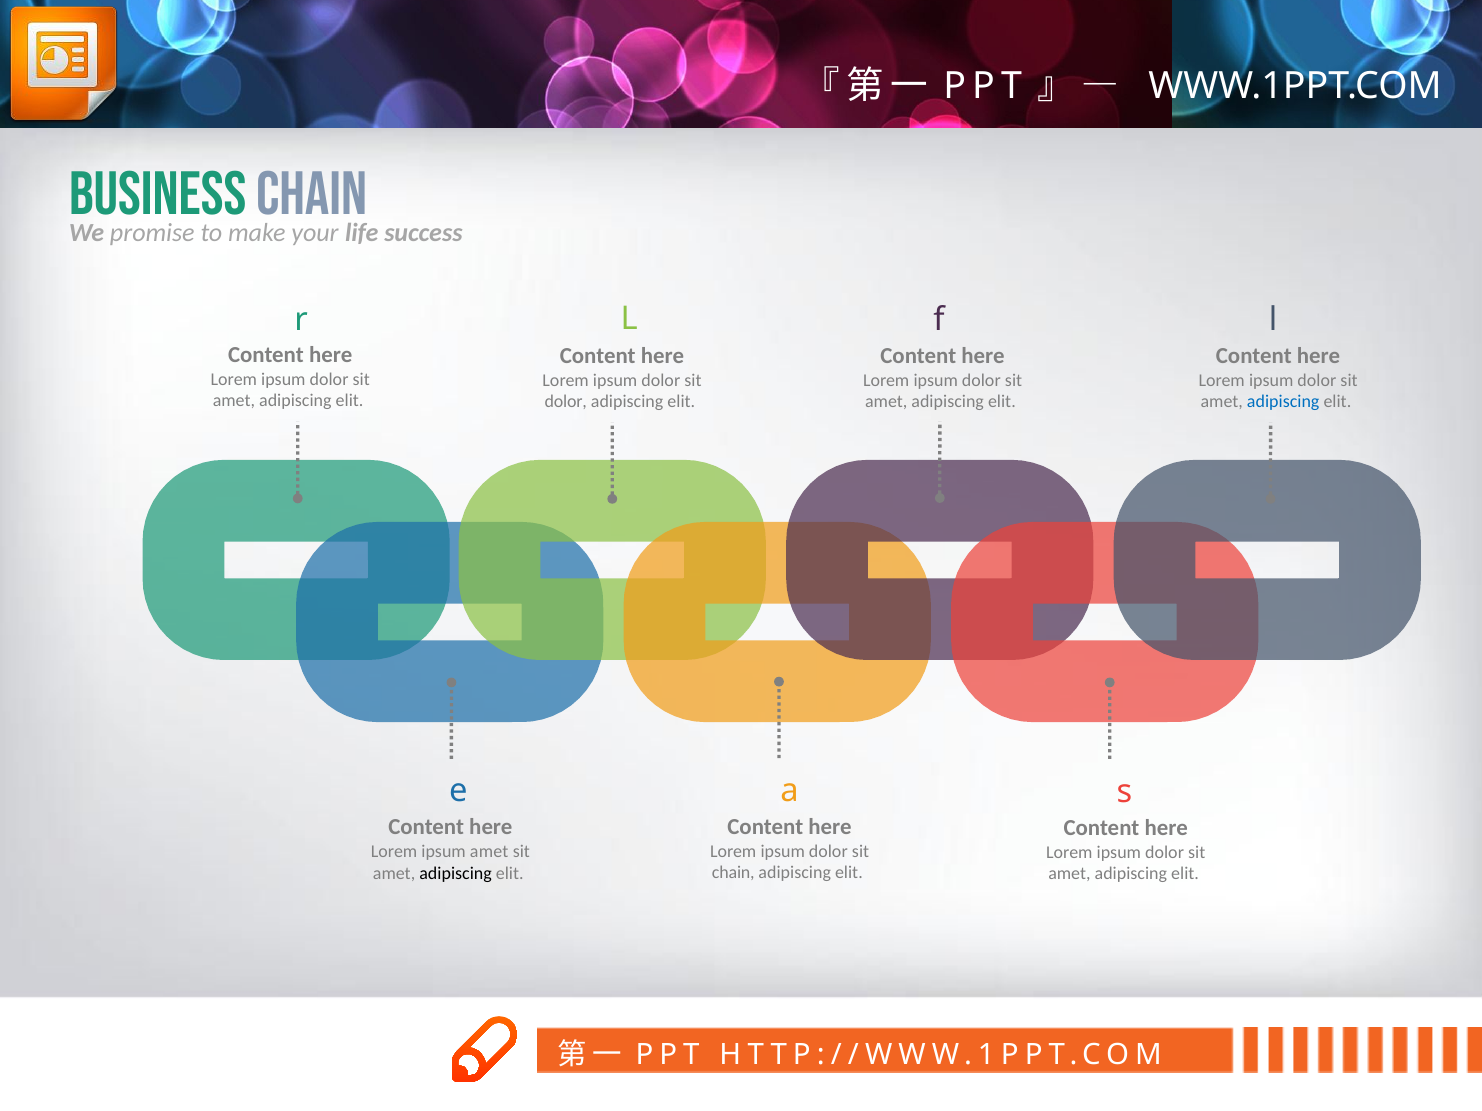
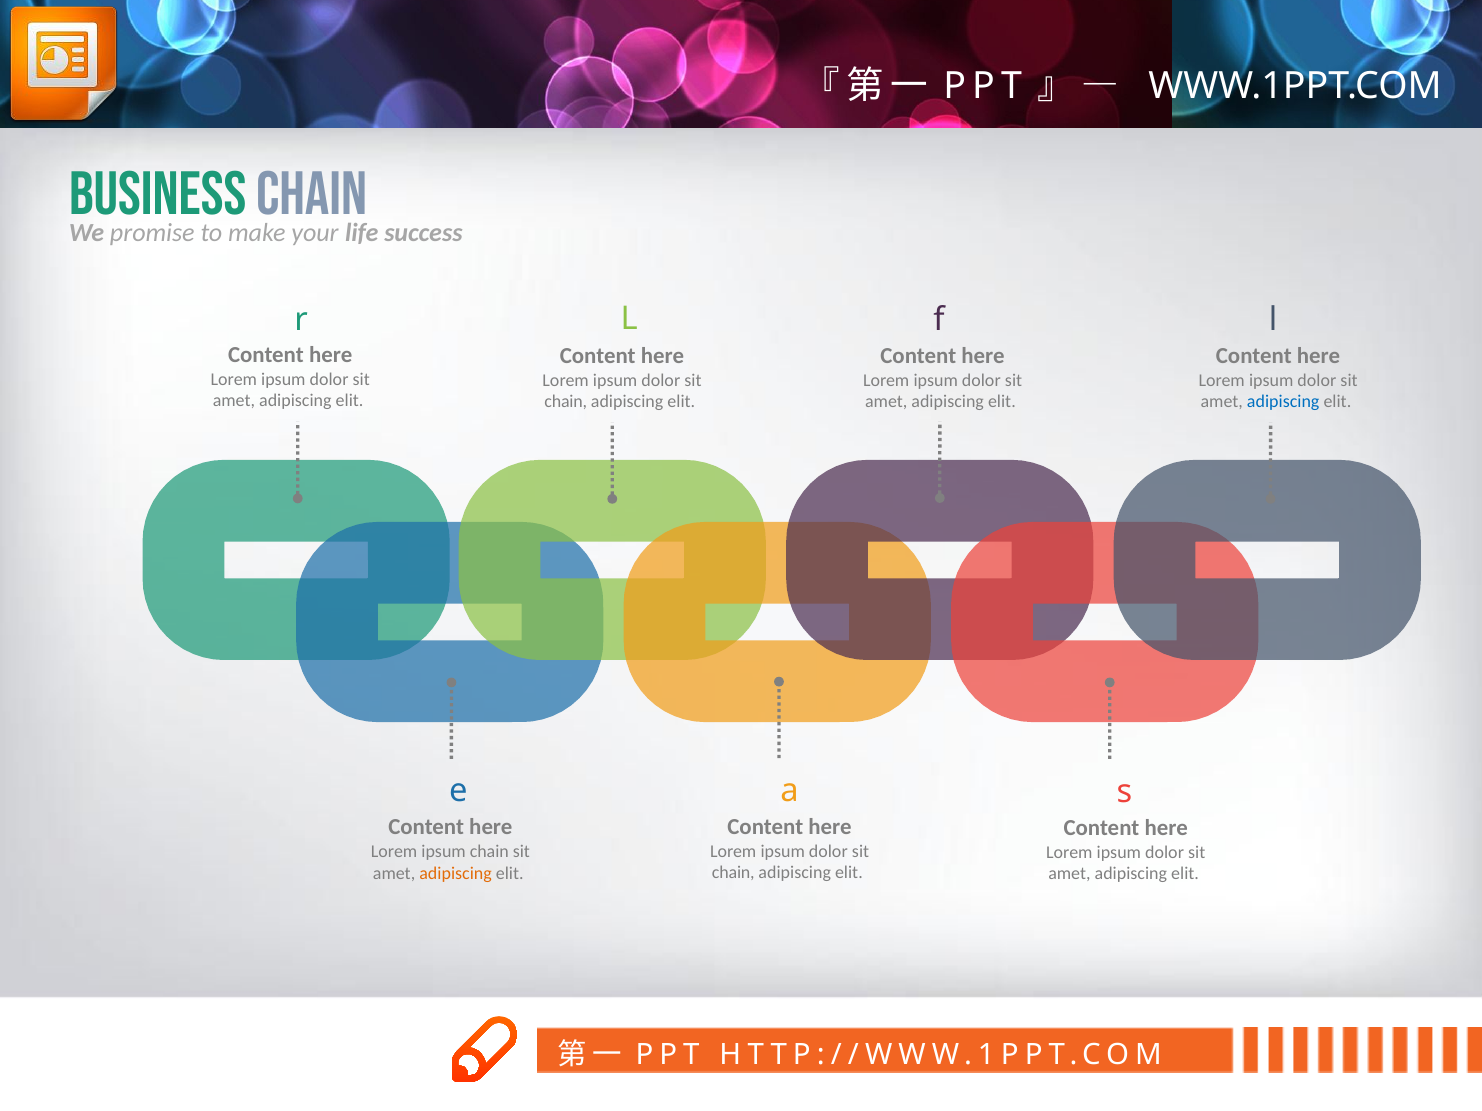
dolor: dolor -> chain (566, 402)
ipsum amet: amet -> chain (489, 852)
adipiscing colour: black -> orange (456, 873)
